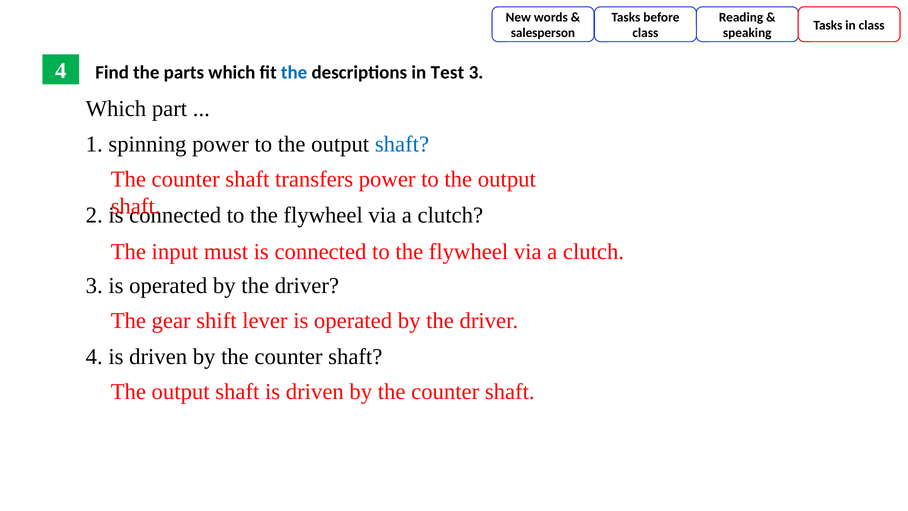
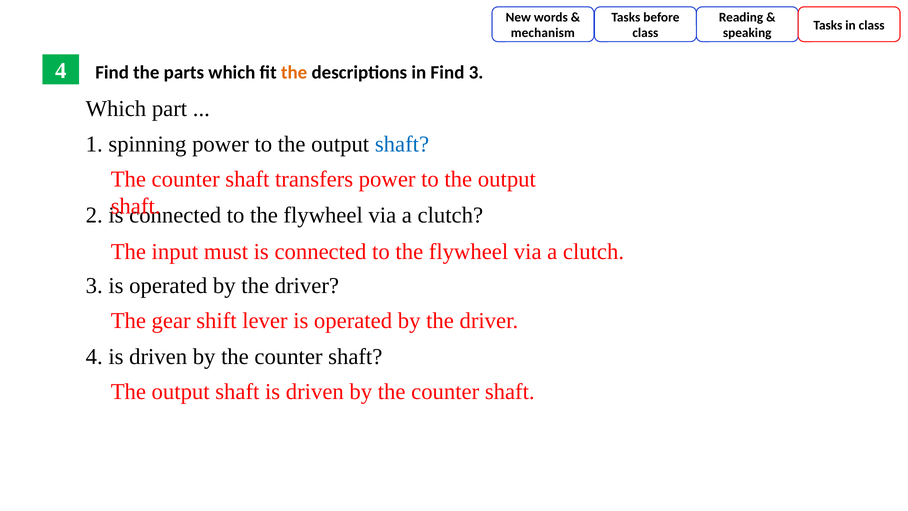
salesperson: salesperson -> mechanism (543, 33)
the colour: blue -> orange (294, 73)
in Test: Test -> Find (447, 73)
